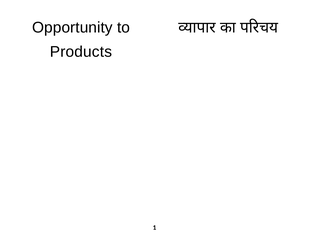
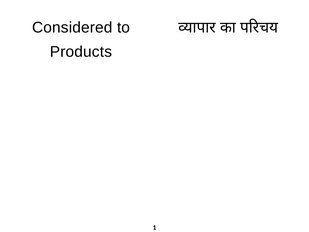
Opportunity: Opportunity -> Considered (72, 28)
